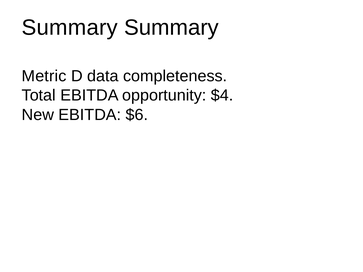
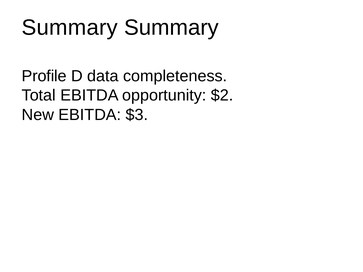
Metric: Metric -> Profile (44, 76)
$4: $4 -> $2 (222, 95)
$6: $6 -> $3 (137, 115)
